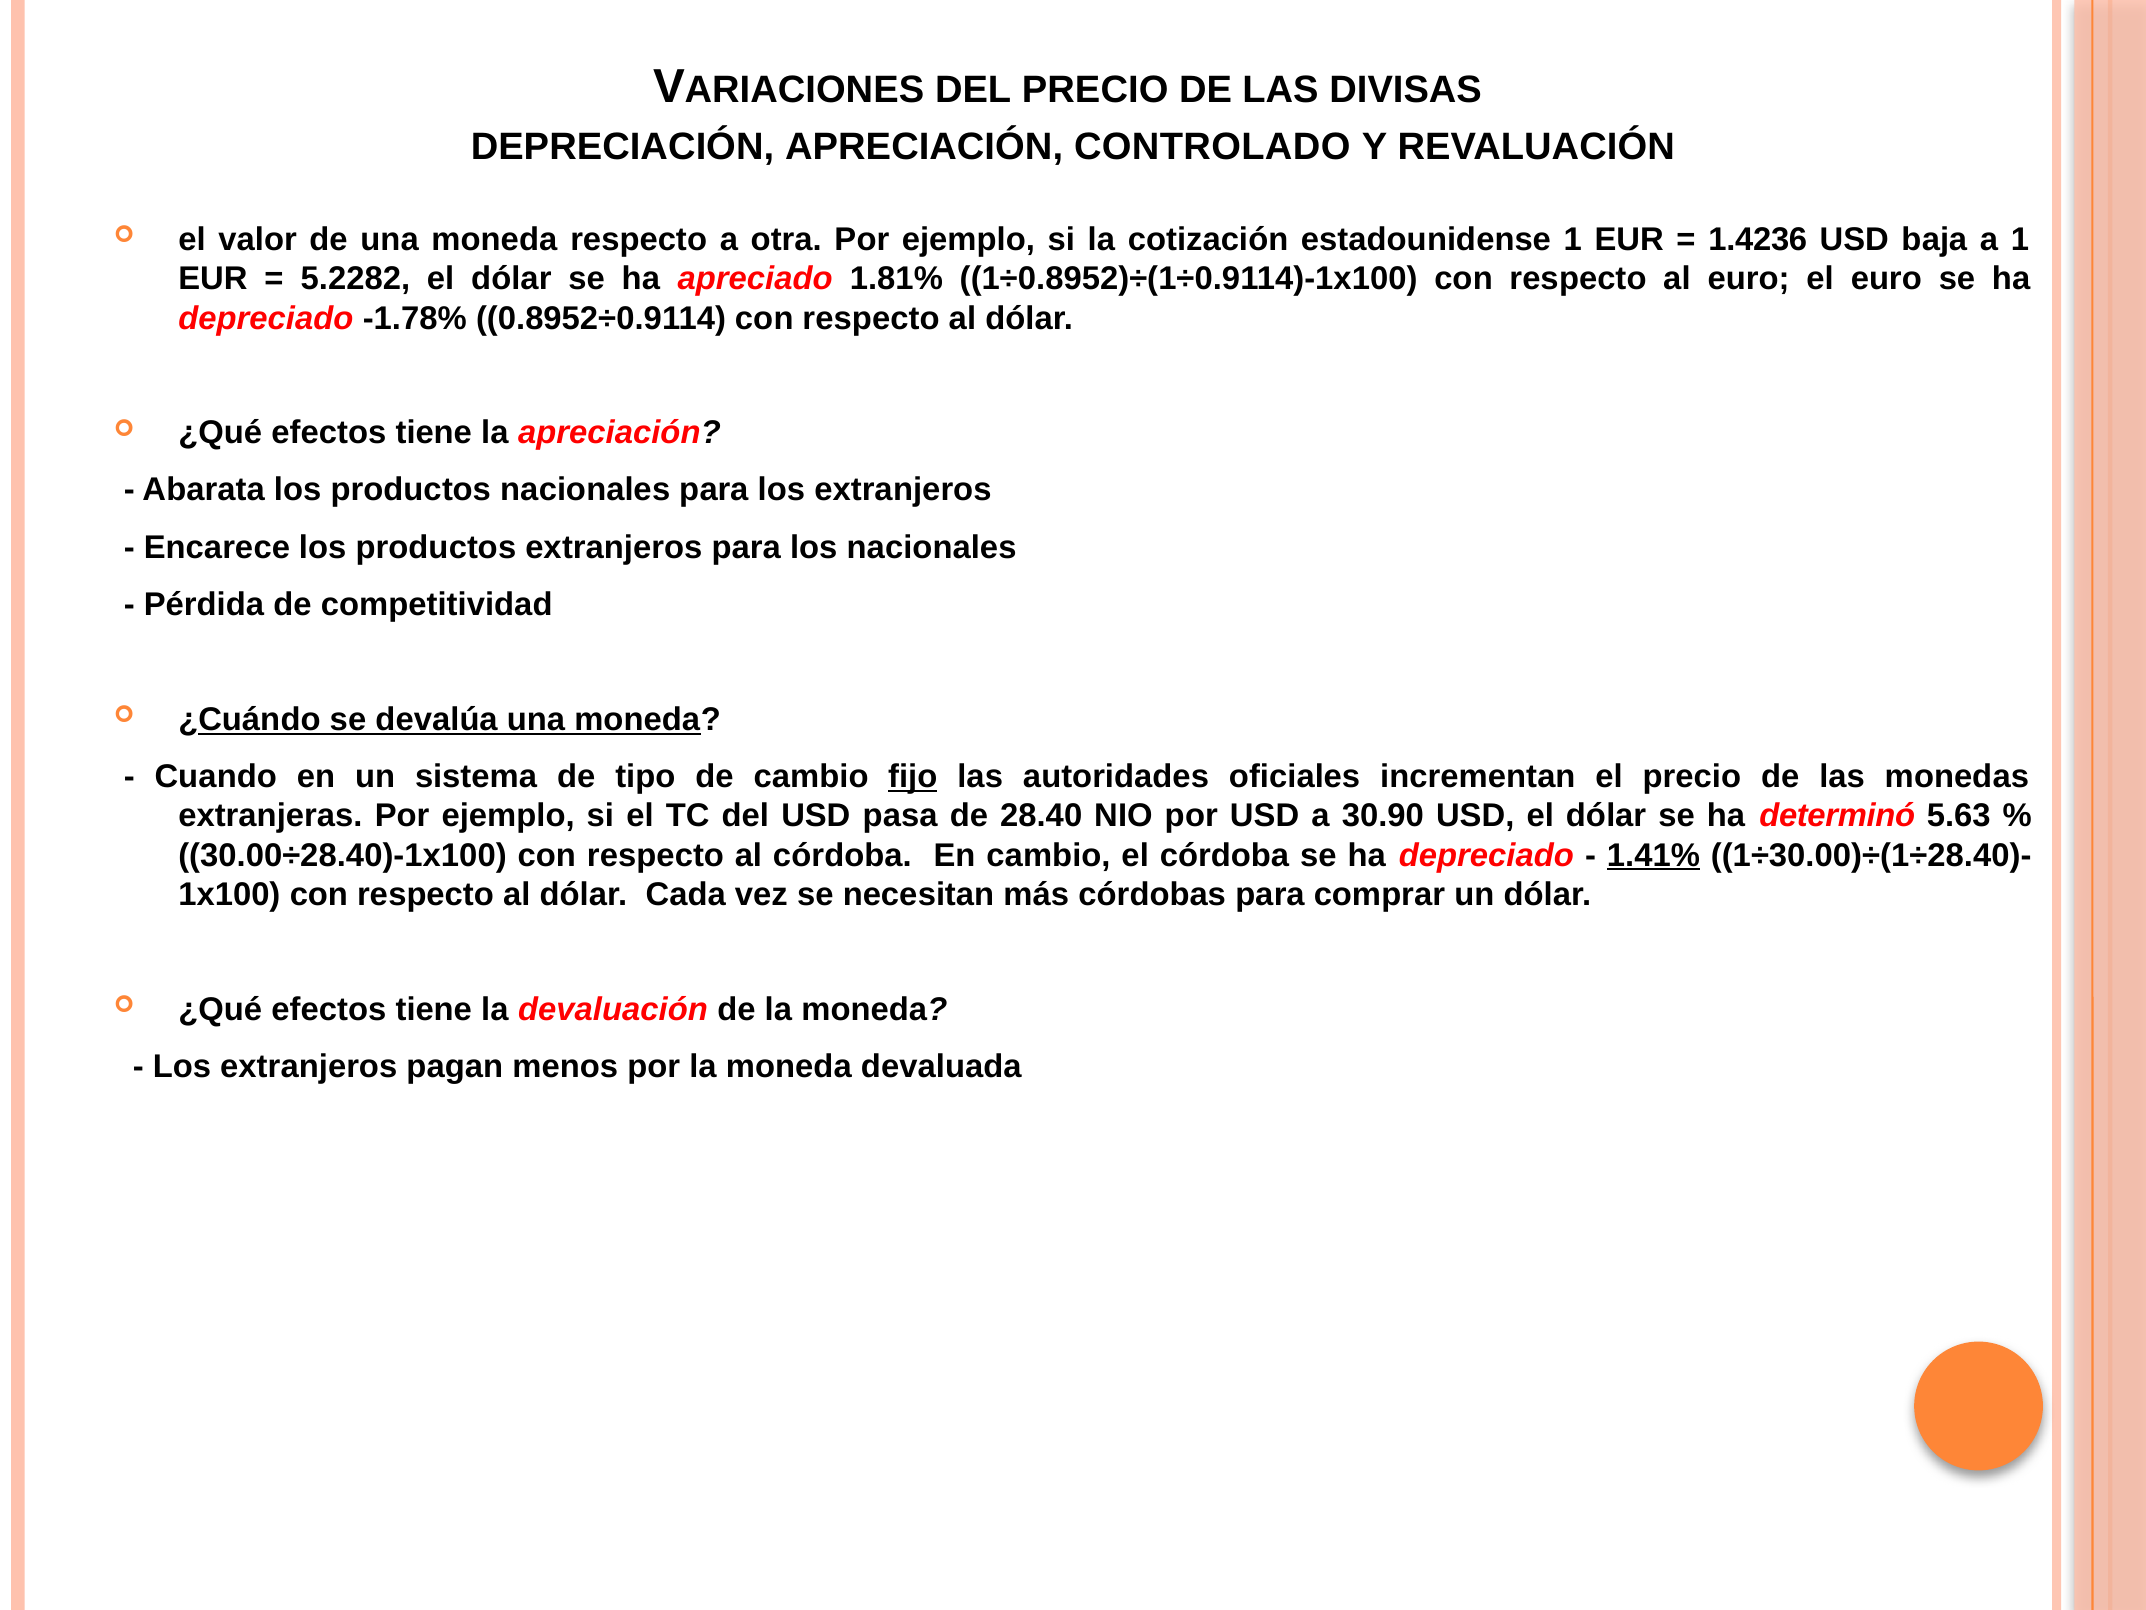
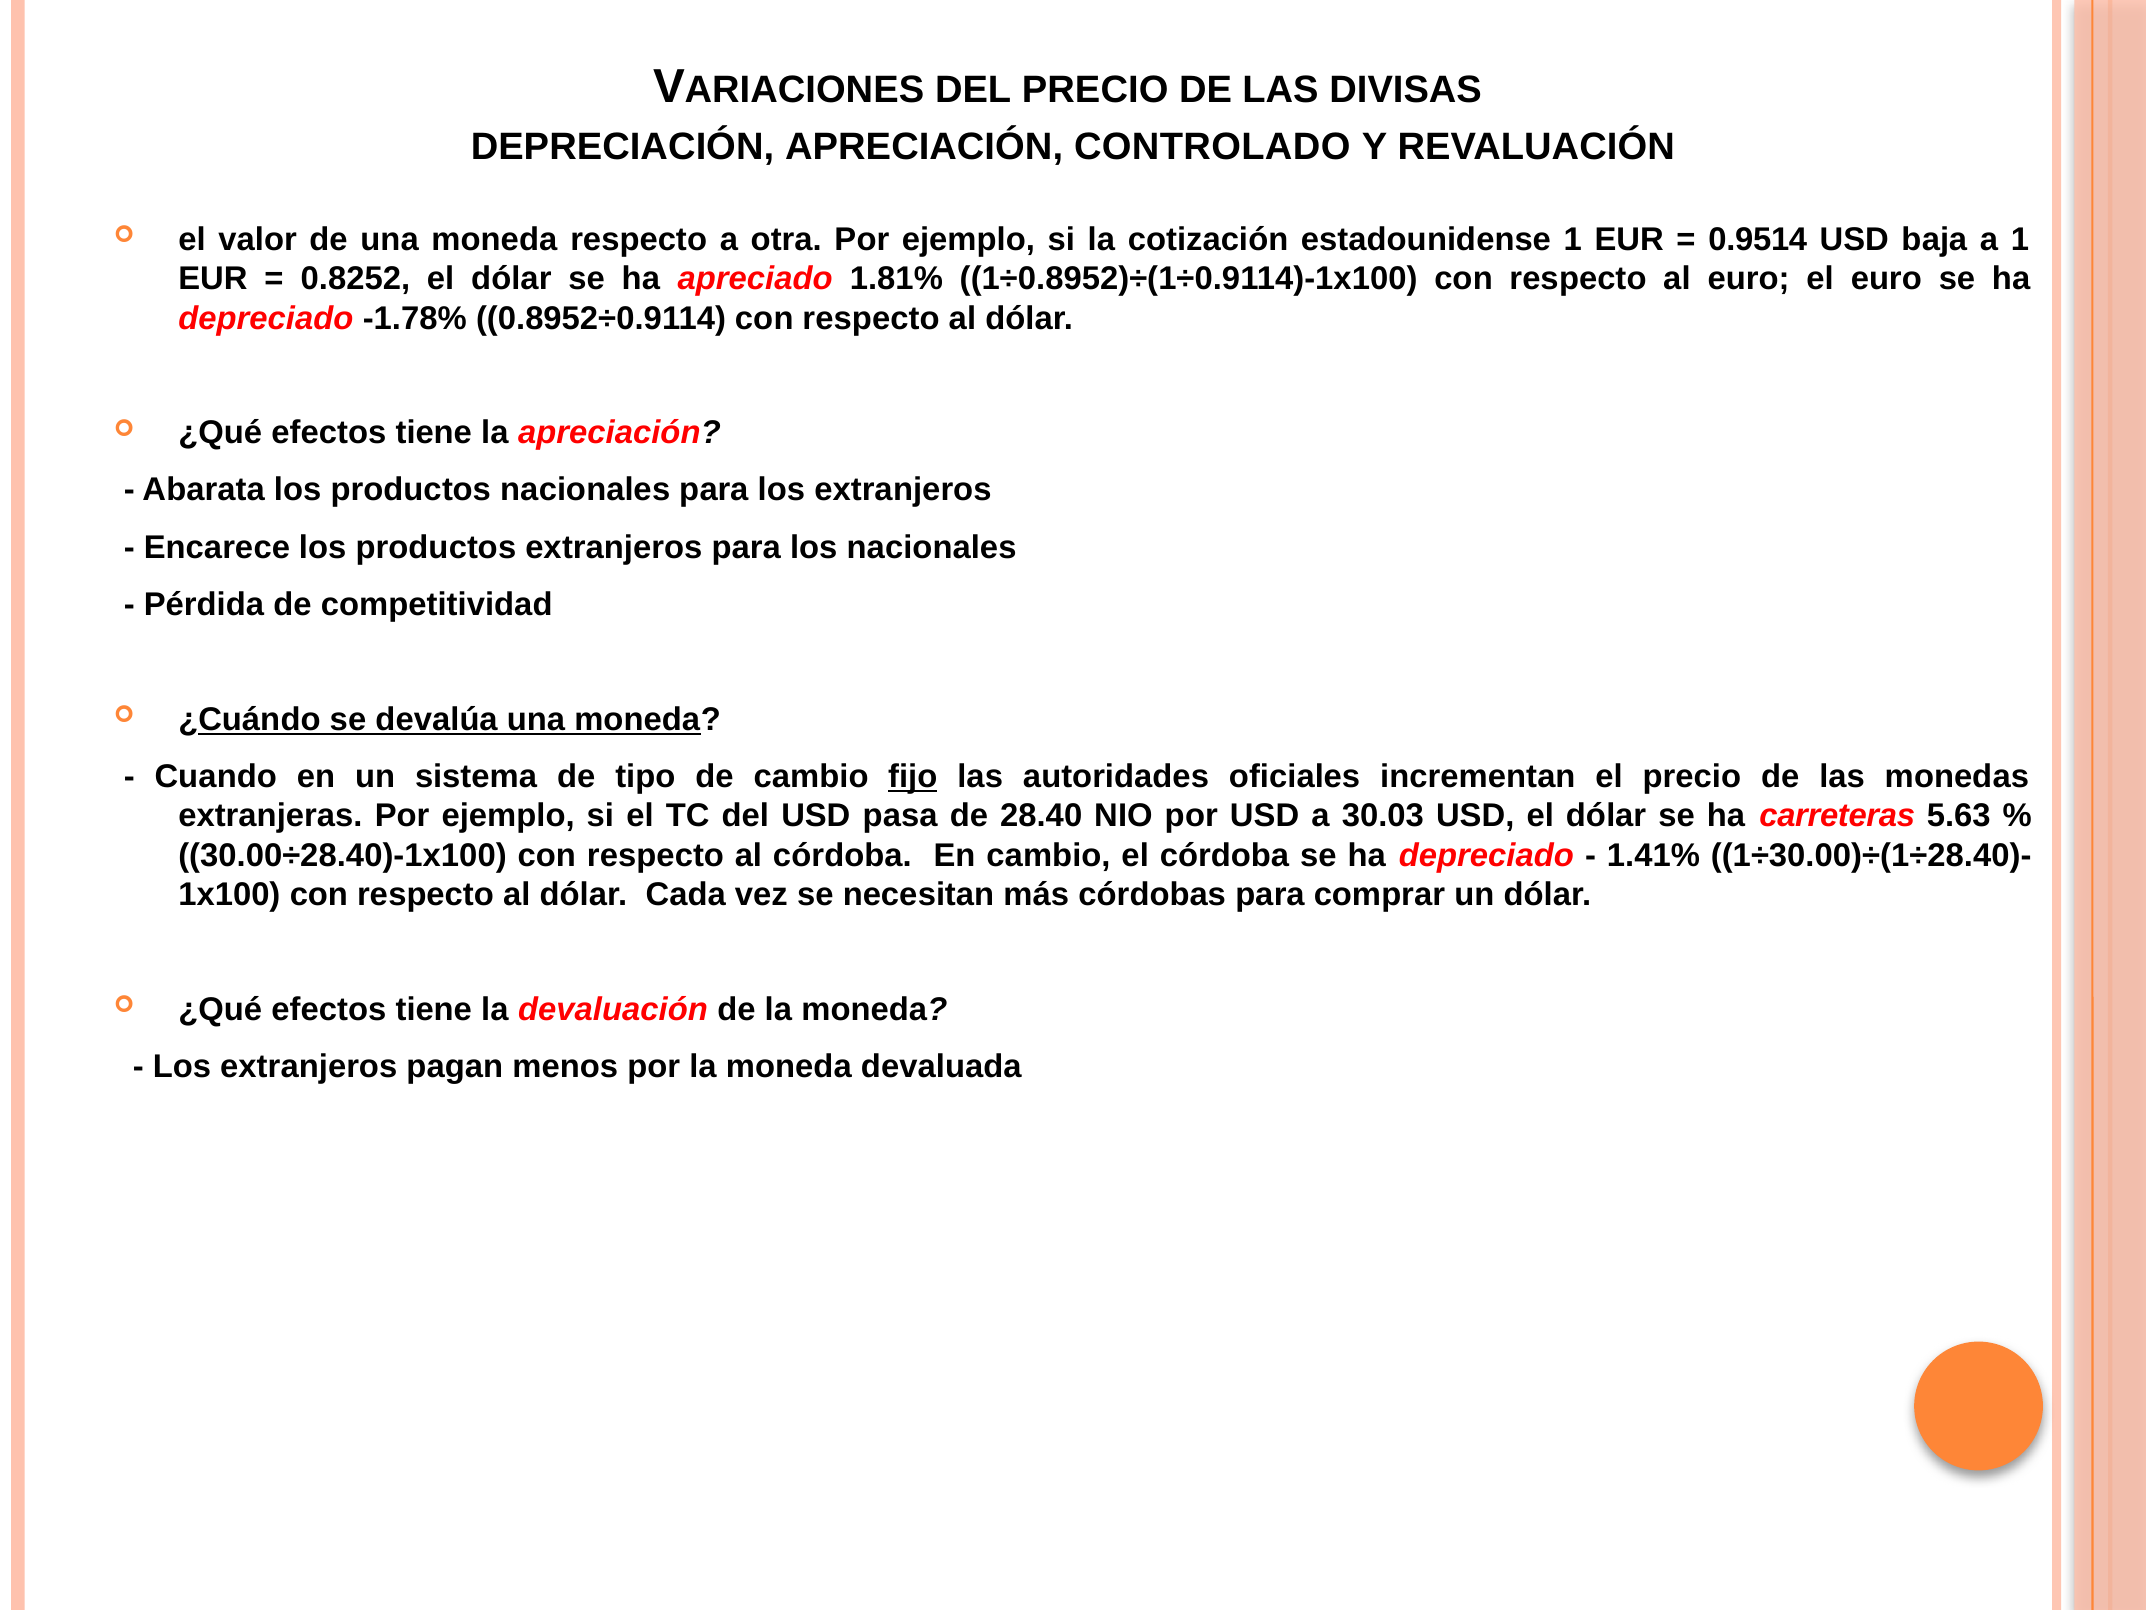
1.4236: 1.4236 -> 0.9514 (1758, 239)
5.2282: 5.2282 -> 0.8252 (355, 279)
30.90: 30.90 -> 30.03 (1383, 816)
determinó: determinó -> carreteras (1837, 816)
1.41% underline: present -> none (1653, 855)
